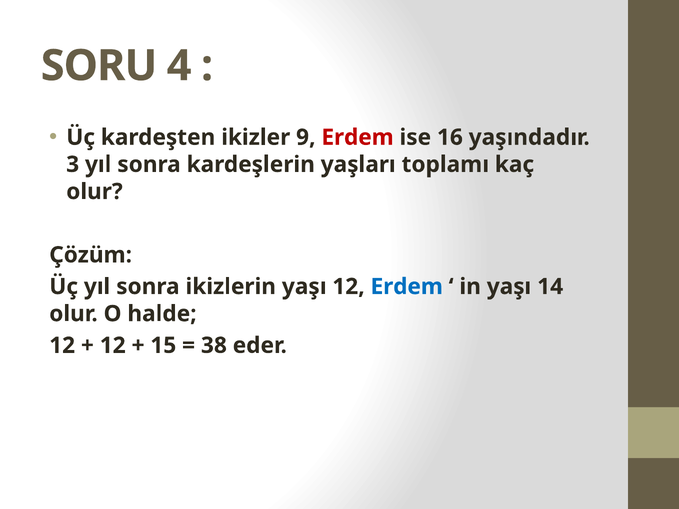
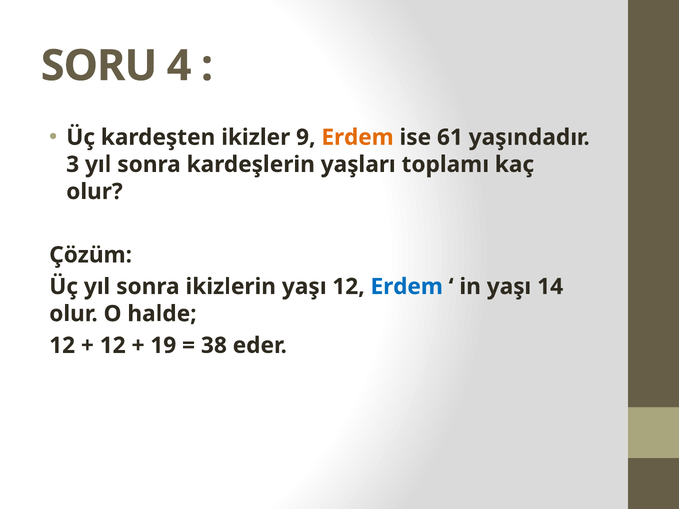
Erdem colour: red -> orange (358, 137)
16: 16 -> 61 (450, 137)
15: 15 -> 19 (163, 346)
